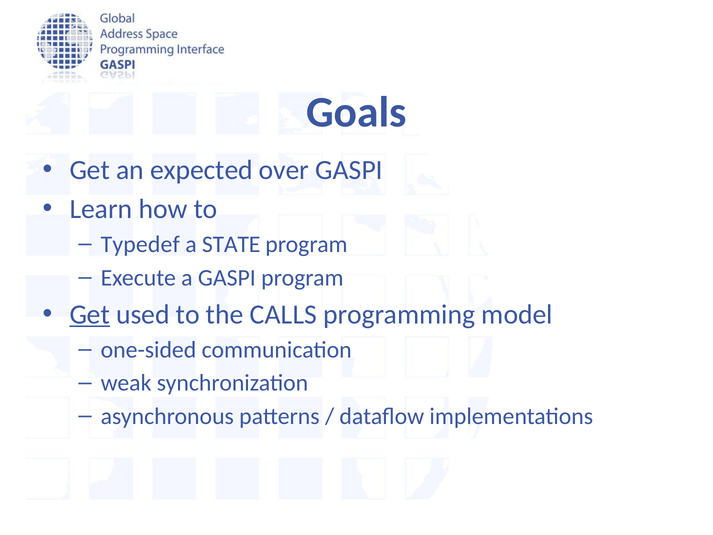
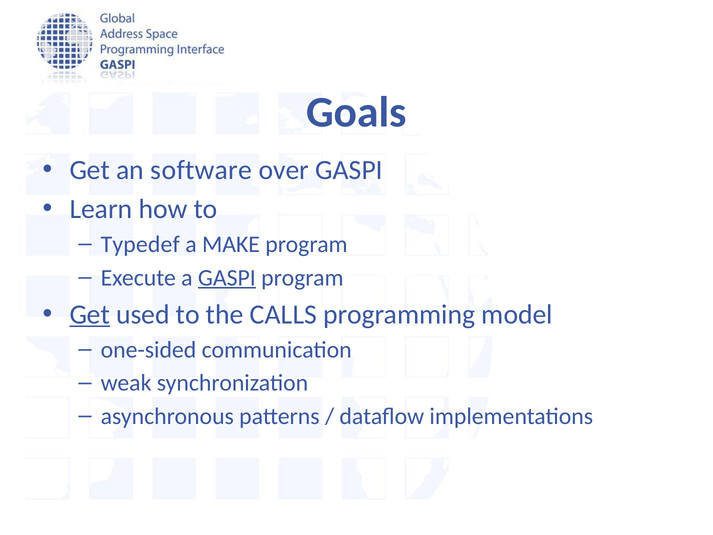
expected: expected -> software (201, 170)
STATE: STATE -> MAKE (231, 244)
GASPI underline: none -> present (227, 278)
